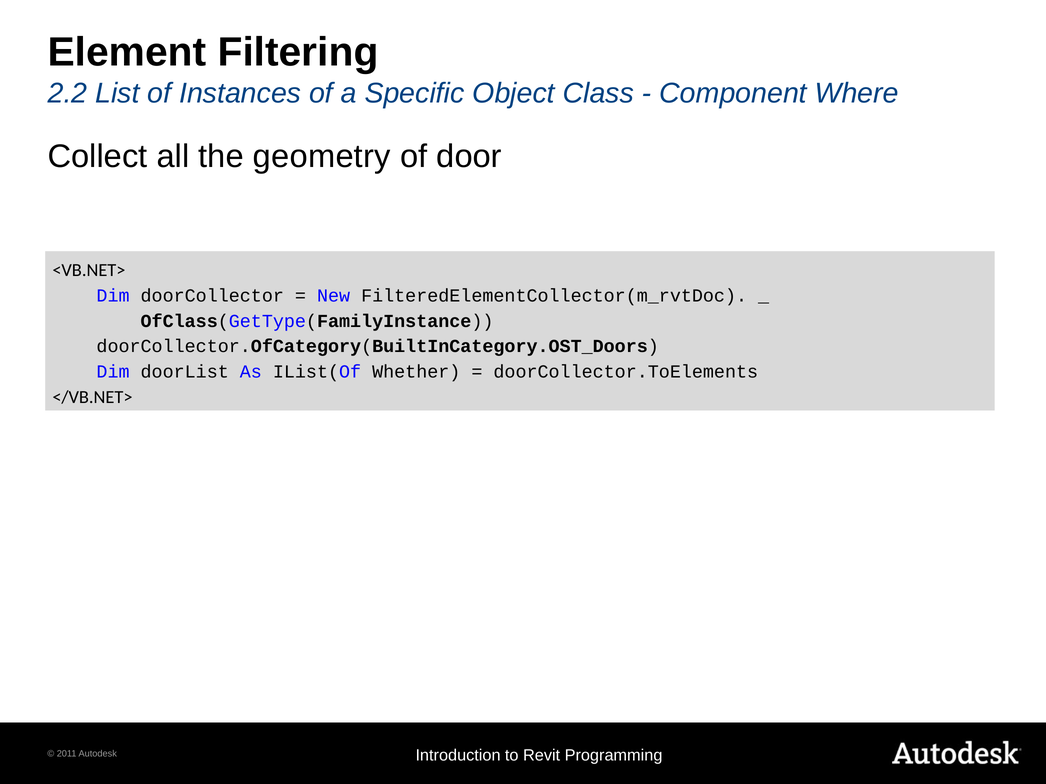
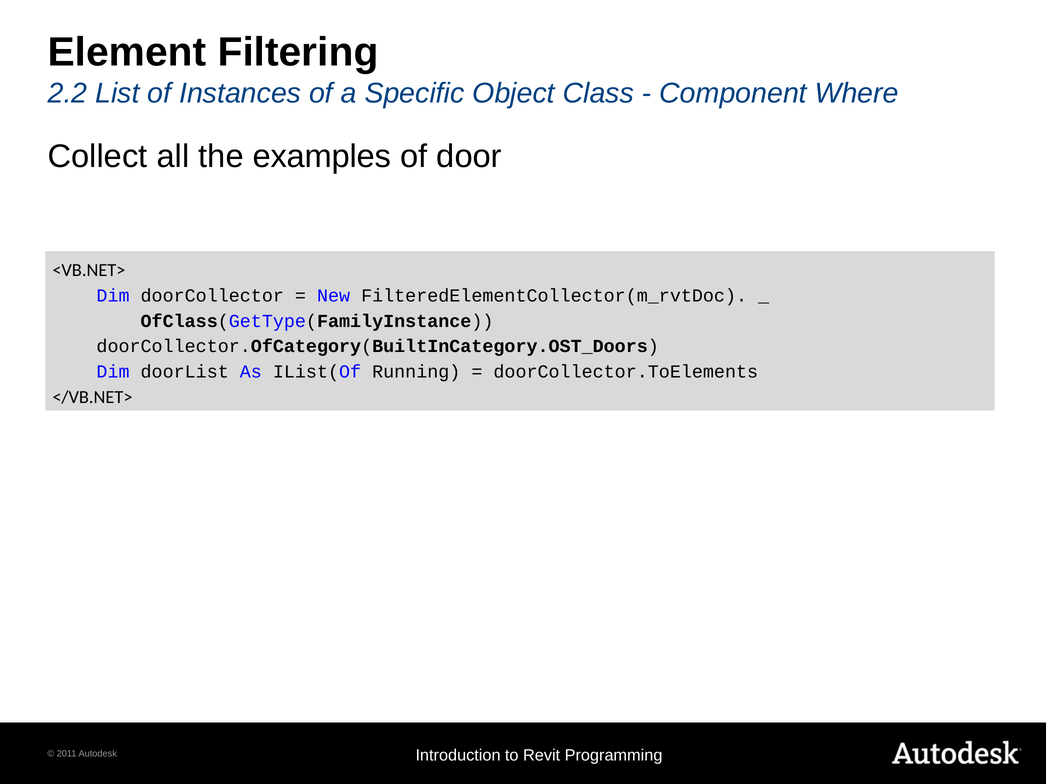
geometry: geometry -> examples (322, 157)
Whether: Whether -> Running (416, 372)
